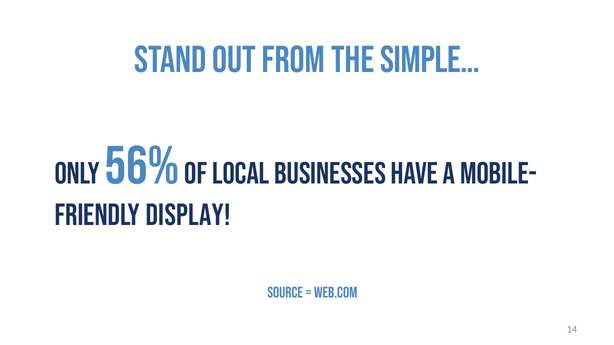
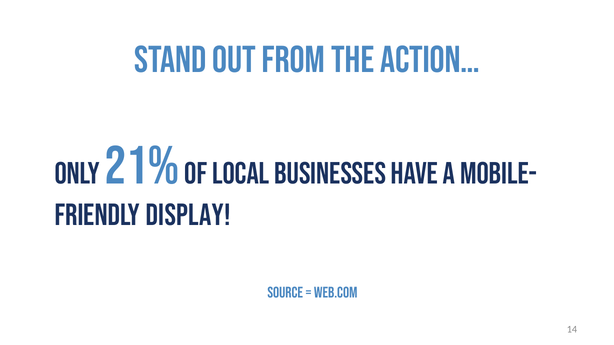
simple…: simple… -> action… (430, 60)
56%: 56% -> 21% (142, 166)
